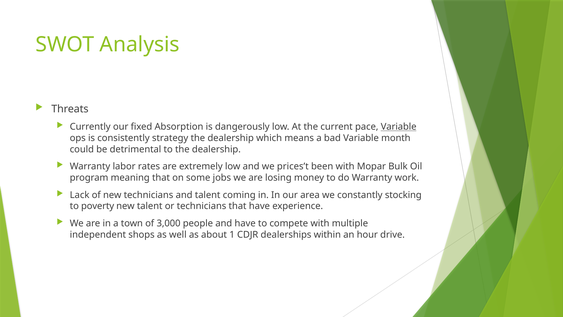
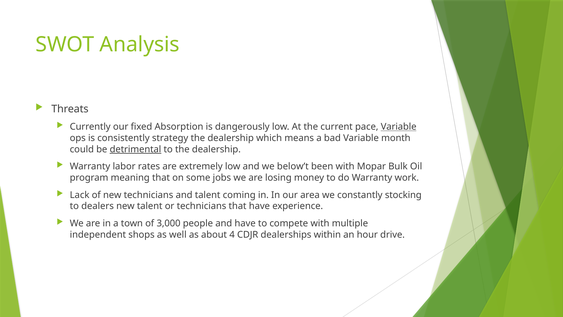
detrimental underline: none -> present (135, 149)
prices’t: prices’t -> below’t (293, 166)
poverty: poverty -> dealers (98, 206)
1: 1 -> 4 (232, 234)
